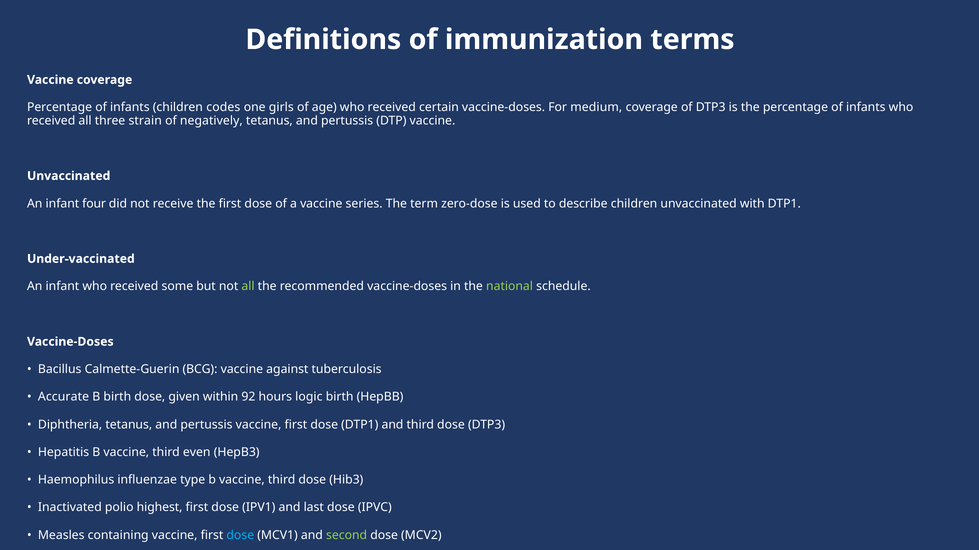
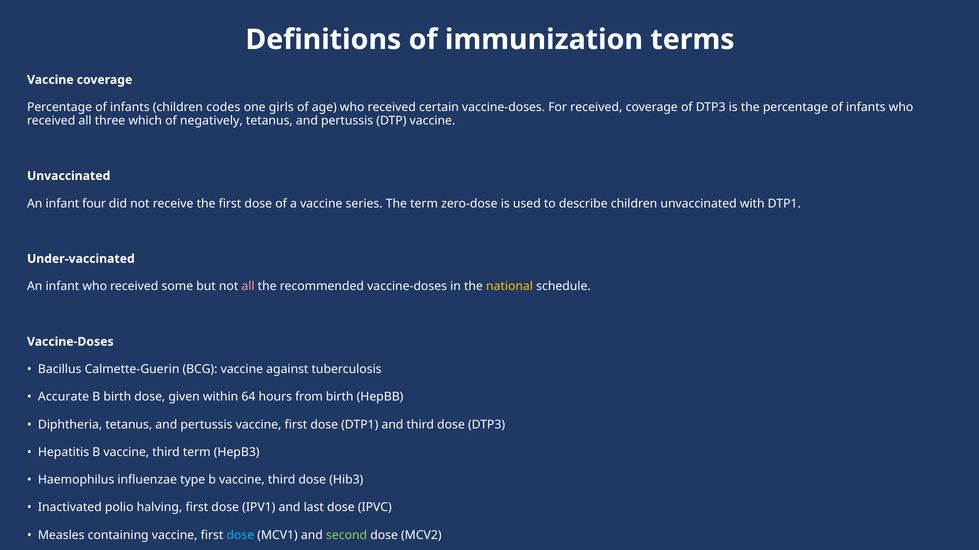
For medium: medium -> received (596, 108)
strain: strain -> which (145, 121)
all colour: light green -> pink (248, 287)
national colour: light green -> yellow (510, 287)
92: 92 -> 64 (248, 397)
hours logic: logic -> from (309, 397)
third even: even -> term (197, 453)
highest: highest -> halving (160, 508)
